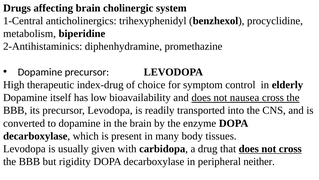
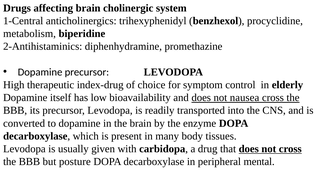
rigidity: rigidity -> posture (75, 161)
neither: neither -> mental (259, 161)
